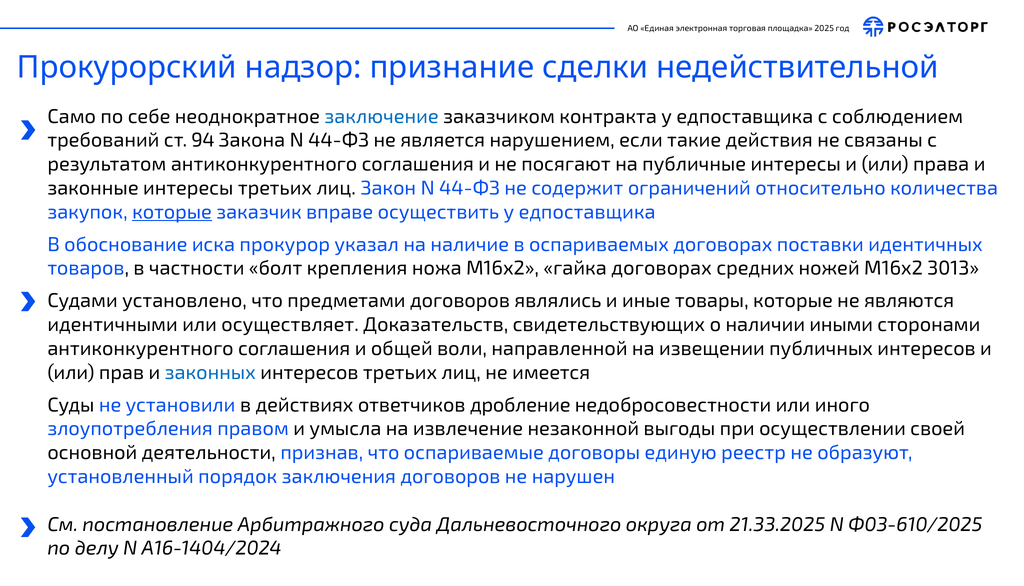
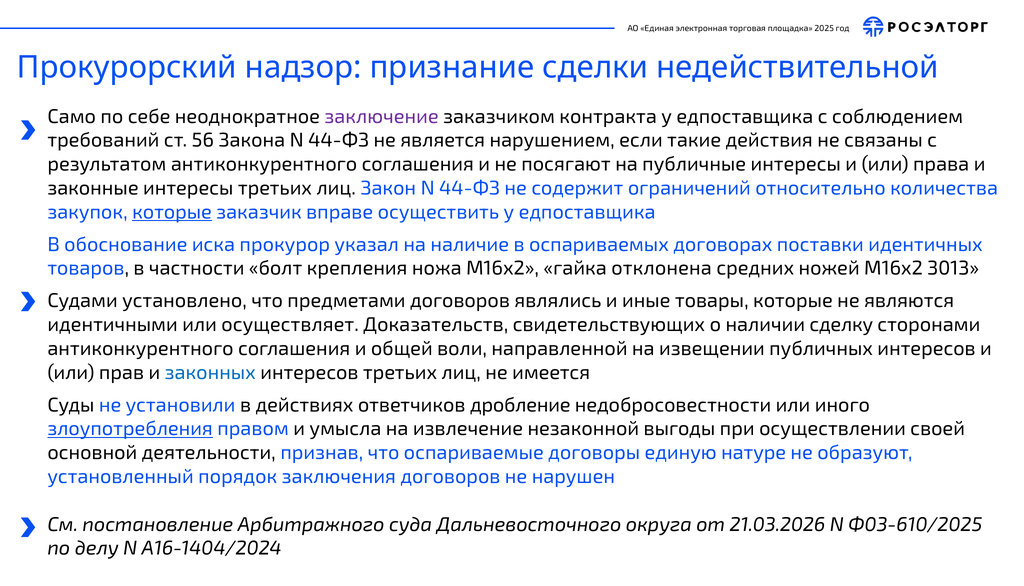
заключение colour: blue -> purple (382, 116)
94: 94 -> 56 (203, 140)
гайка договорах: договорах -> отклонена (662, 268)
иными: иными -> сделку (841, 325)
злоупотребления underline: none -> present (130, 429)
реестр: реестр -> натуре (754, 453)
21.33.2025: 21.33.2025 -> 21.03.2026 (777, 524)
